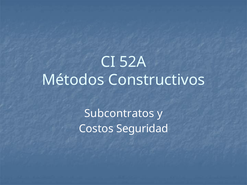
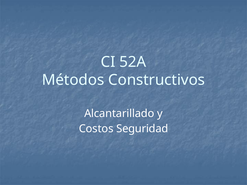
Subcontratos: Subcontratos -> Alcantarillado (119, 114)
